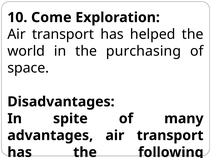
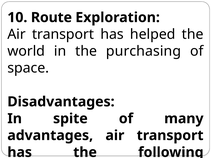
Come: Come -> Route (51, 17)
